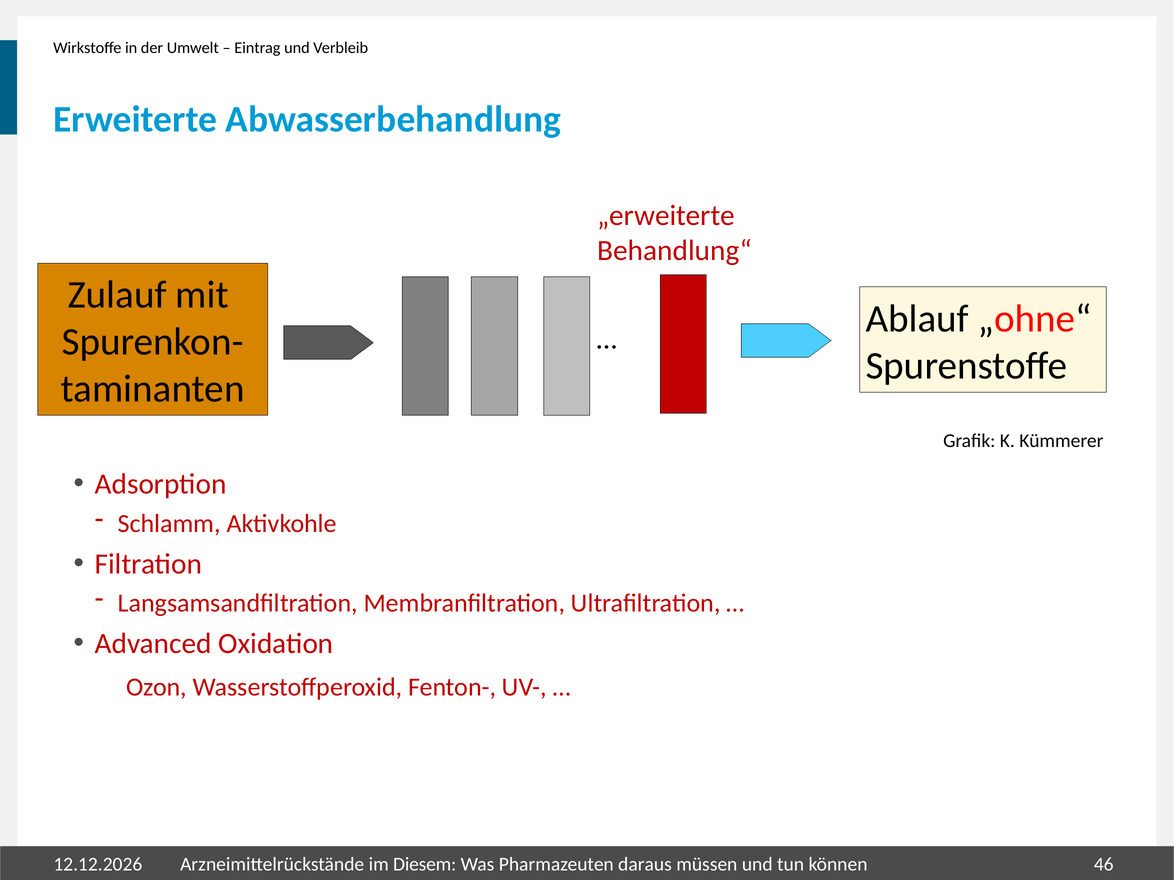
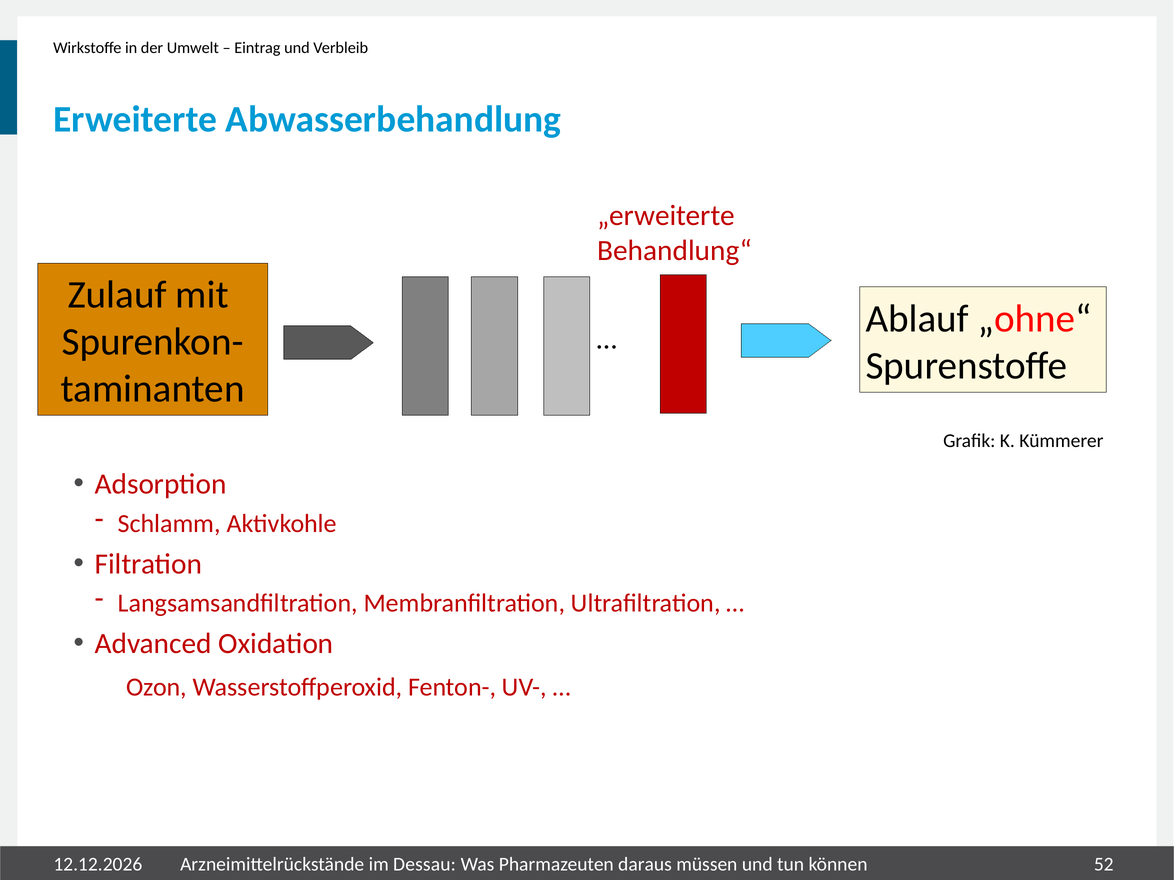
Diesem: Diesem -> Dessau (425, 865)
46: 46 -> 52 (1104, 865)
